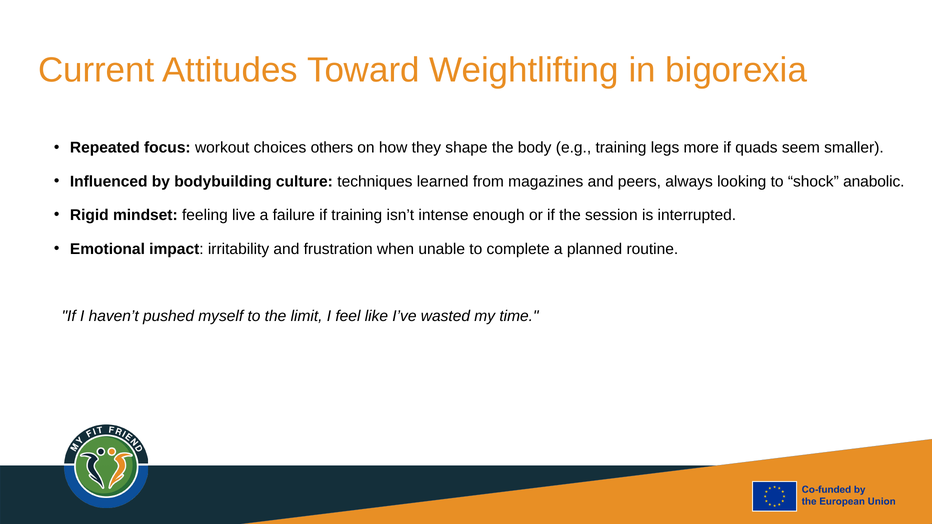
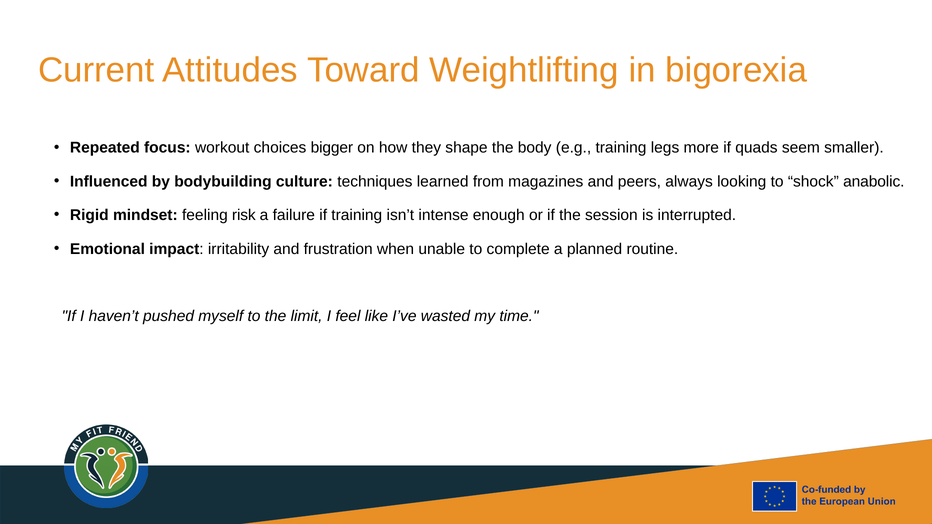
others: others -> bigger (332, 148)
live: live -> risk (244, 215)
